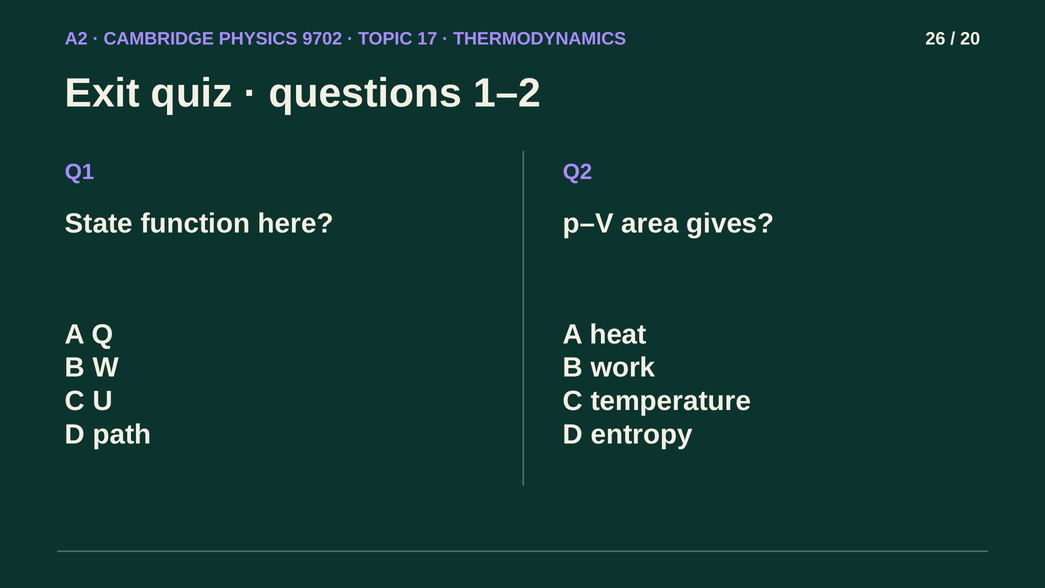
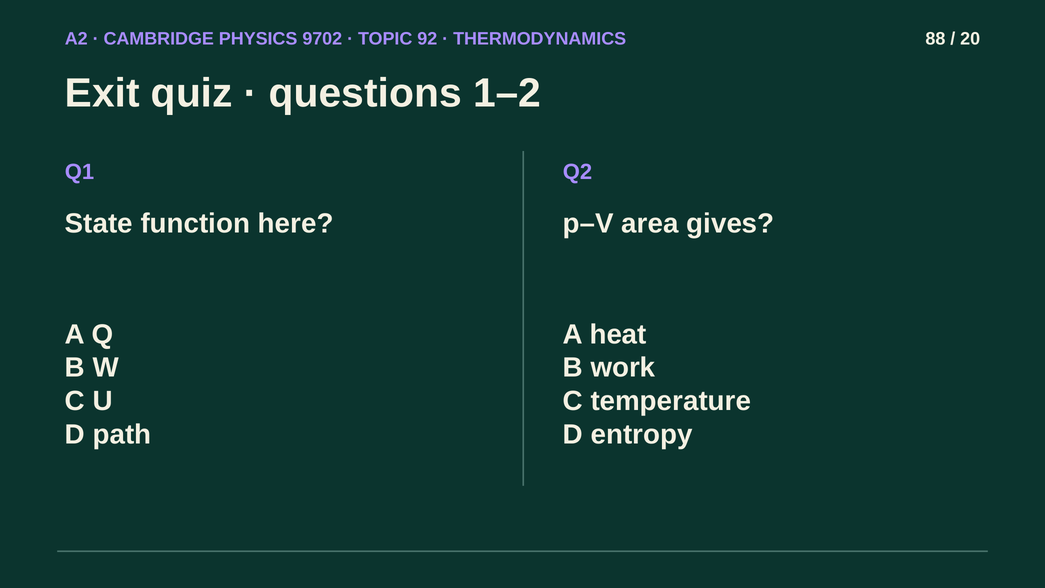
17: 17 -> 92 (427, 39)
26: 26 -> 88 (935, 39)
